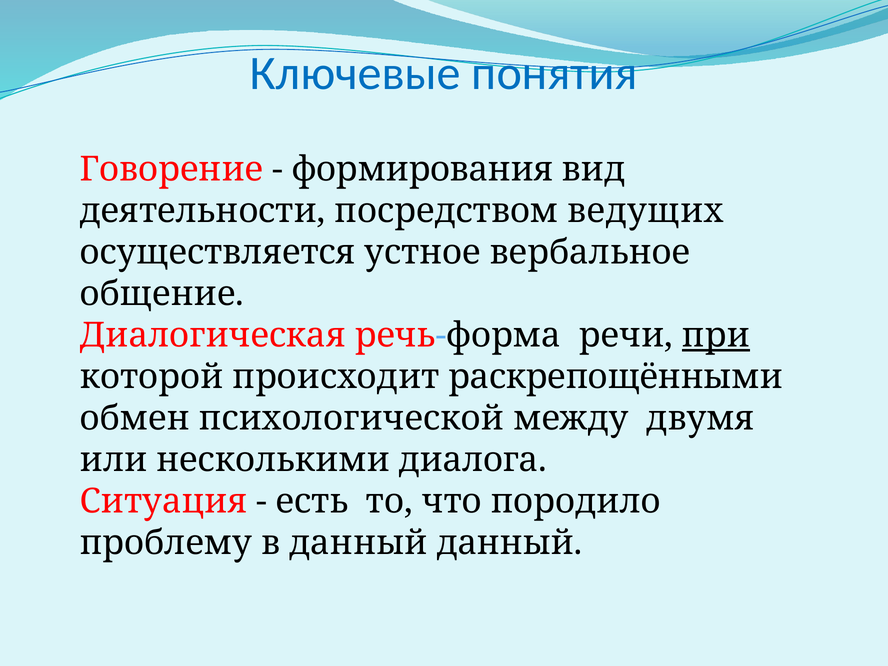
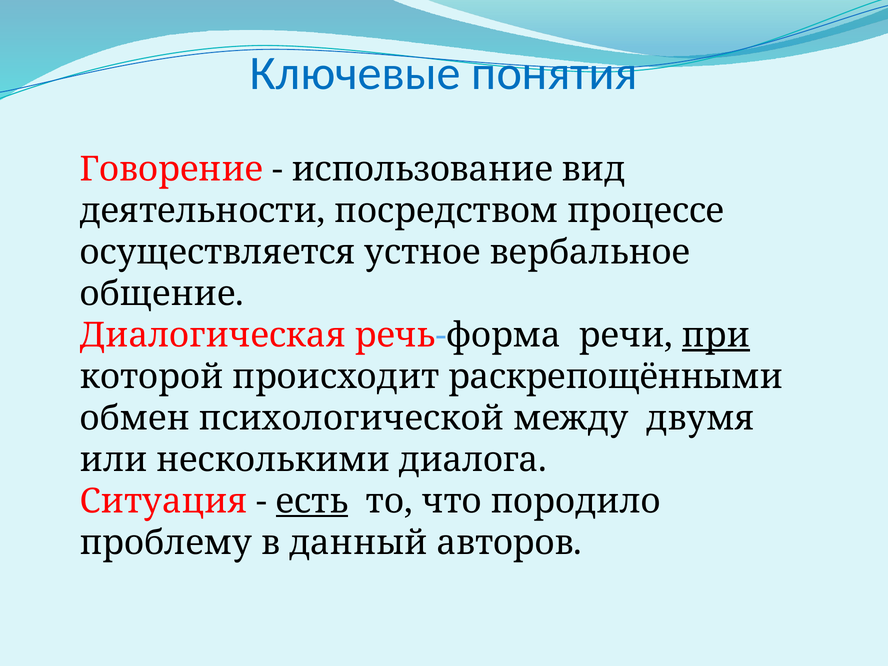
формирования: формирования -> использование (422, 170)
ведущих: ведущих -> процессе (646, 211)
есть underline: none -> present (312, 501)
данный данный: данный -> авторов (509, 543)
